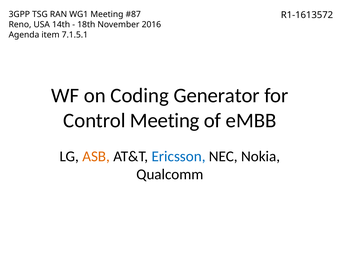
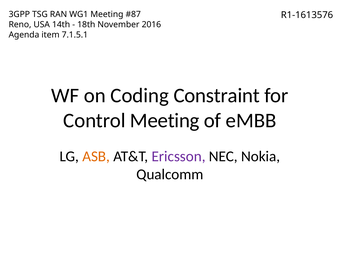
R1-1613572: R1-1613572 -> R1-1613576 (307, 15)
Generator: Generator -> Constraint (217, 96)
Ericsson colour: blue -> purple (179, 156)
